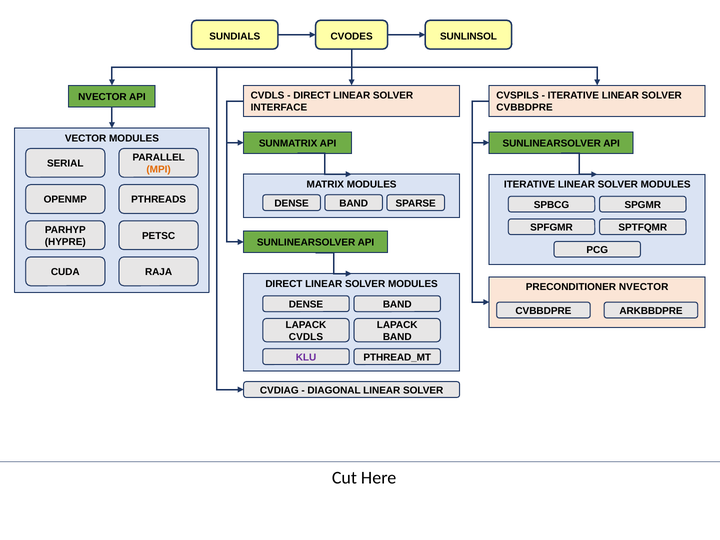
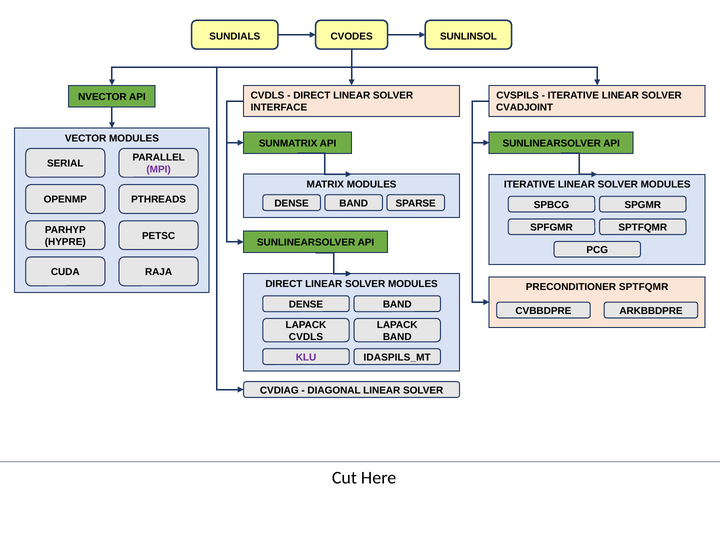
CVBBDPRE: CVBBDPRE -> CVADJOINT (525, 108)
MPI colour: orange -> purple (159, 170)
PRECONDITIONER NVECTOR: NVECTOR -> SPTFQMR (644, 287)
PTHREAD_MT: PTHREAD_MT -> IDASPILS_MT (397, 357)
